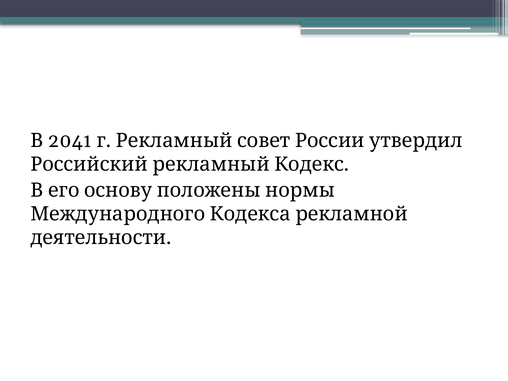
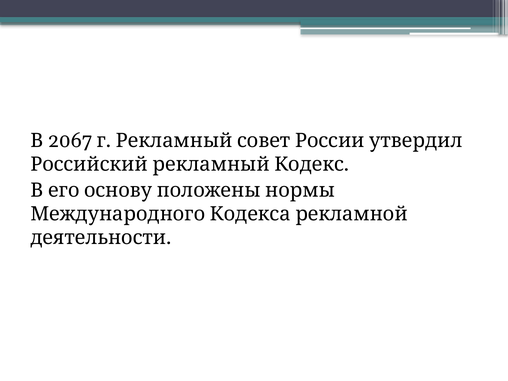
2041: 2041 -> 2067 (70, 141)
